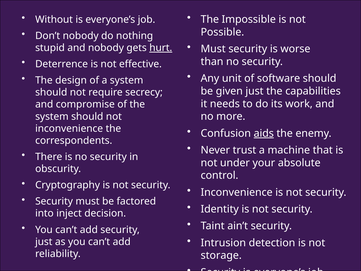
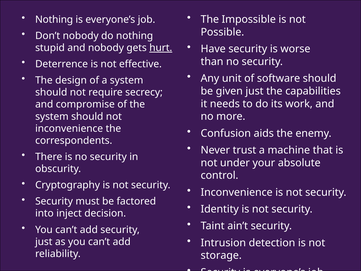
Without: Without -> Nothing (54, 19)
Must: Must -> Have (213, 49)
aids underline: present -> none (264, 133)
